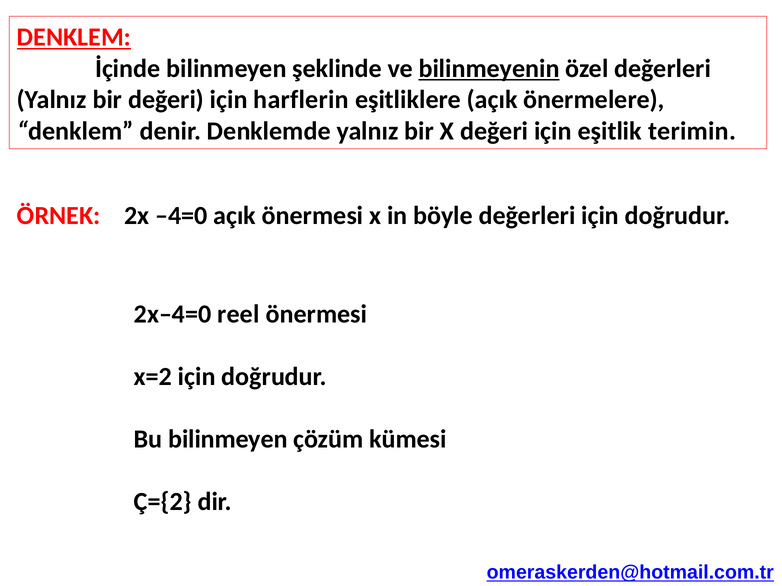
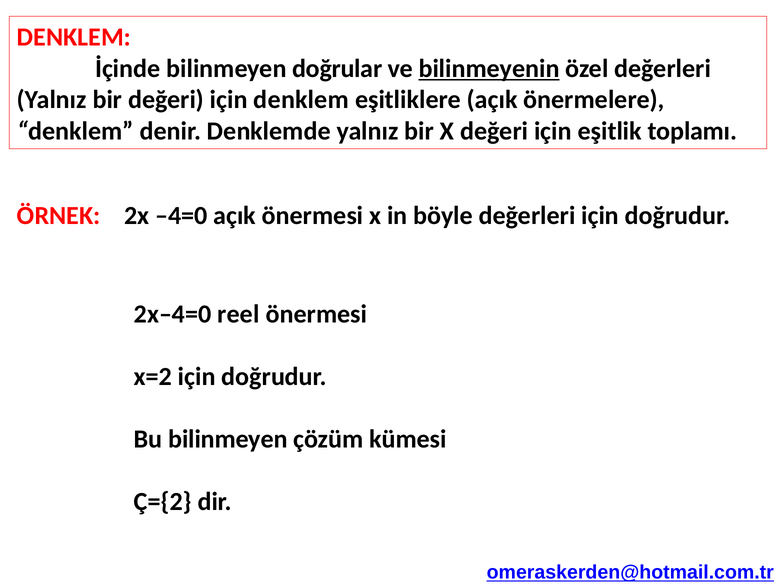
DENKLEM underline: present -> none (74, 37)
şeklinde: şeklinde -> doğrular (337, 69)
için harflerin: harflerin -> denklem (301, 100)
terimin: terimin -> toplamı (692, 131)
